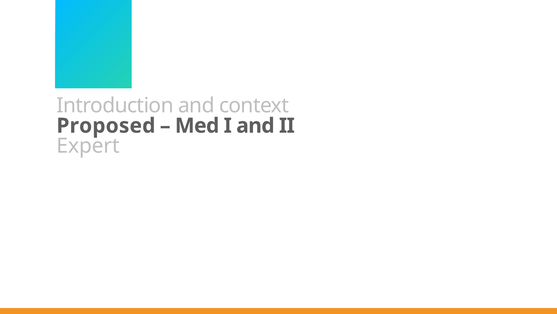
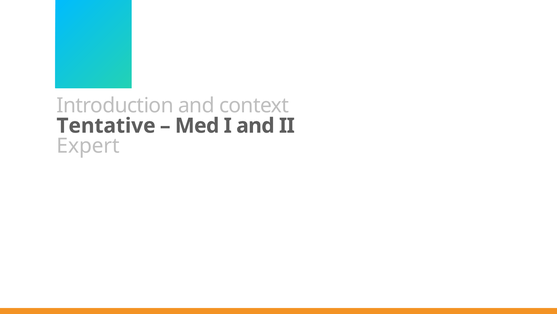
Proposed: Proposed -> Tentative (106, 126)
